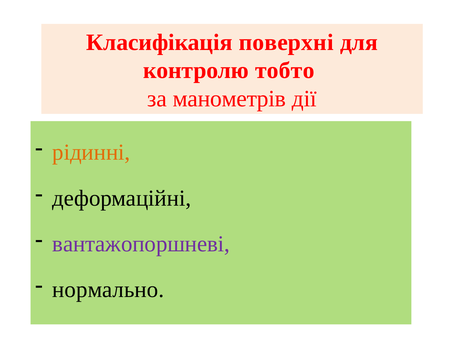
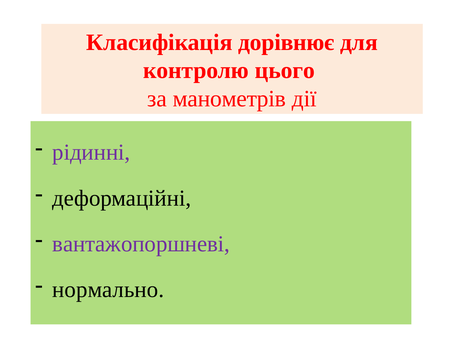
поверхні: поверхні -> дорівнює (286, 42)
тобто: тобто -> цього (285, 70)
рідинні colour: orange -> purple (91, 152)
